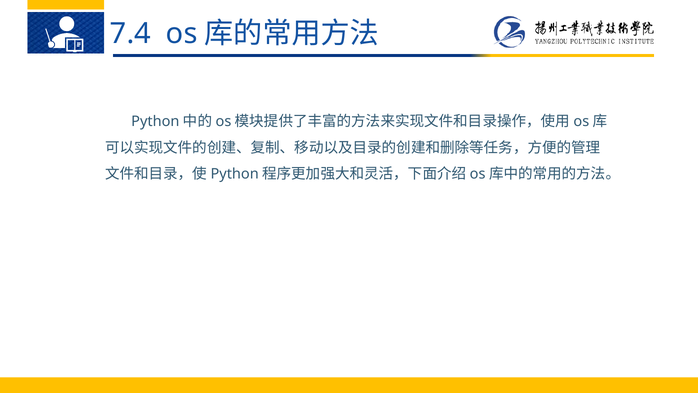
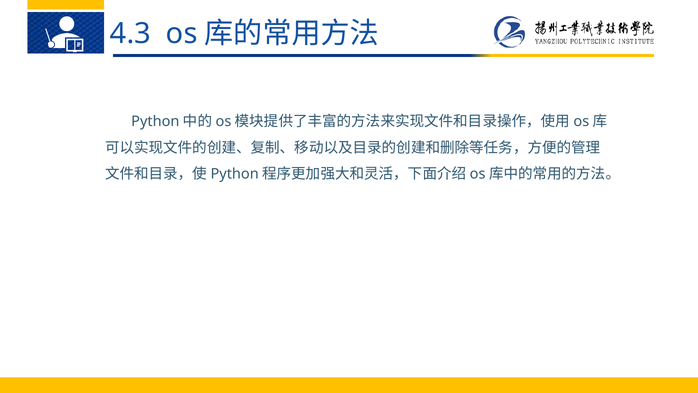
7.4: 7.4 -> 4.3 (130, 33)
